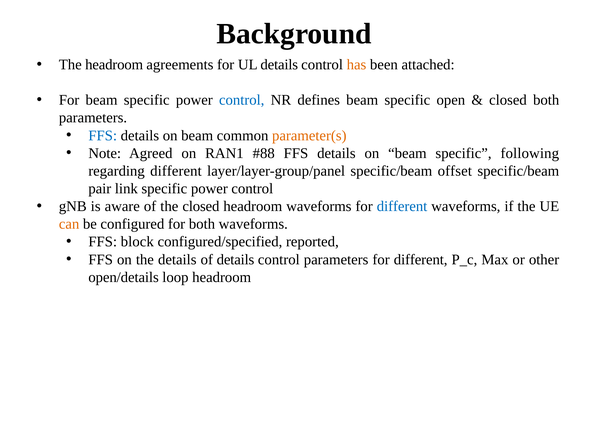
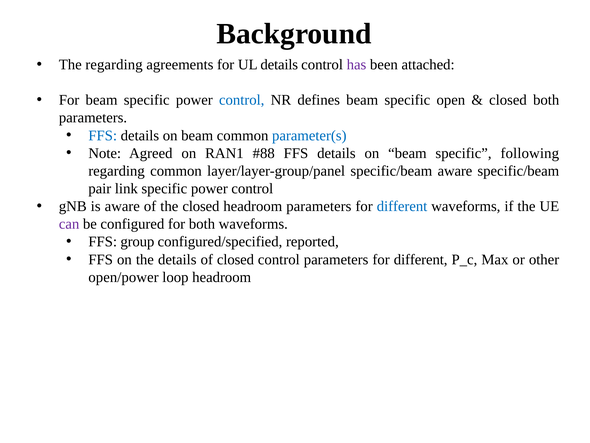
The headroom: headroom -> regarding (114, 65)
has colour: orange -> purple (357, 65)
parameter(s colour: orange -> blue (309, 135)
regarding different: different -> common (176, 171)
specific/beam offset: offset -> aware (455, 171)
headroom waveforms: waveforms -> parameters (319, 206)
can colour: orange -> purple (69, 224)
block: block -> group (137, 242)
of details: details -> closed (235, 259)
open/details: open/details -> open/power (123, 277)
